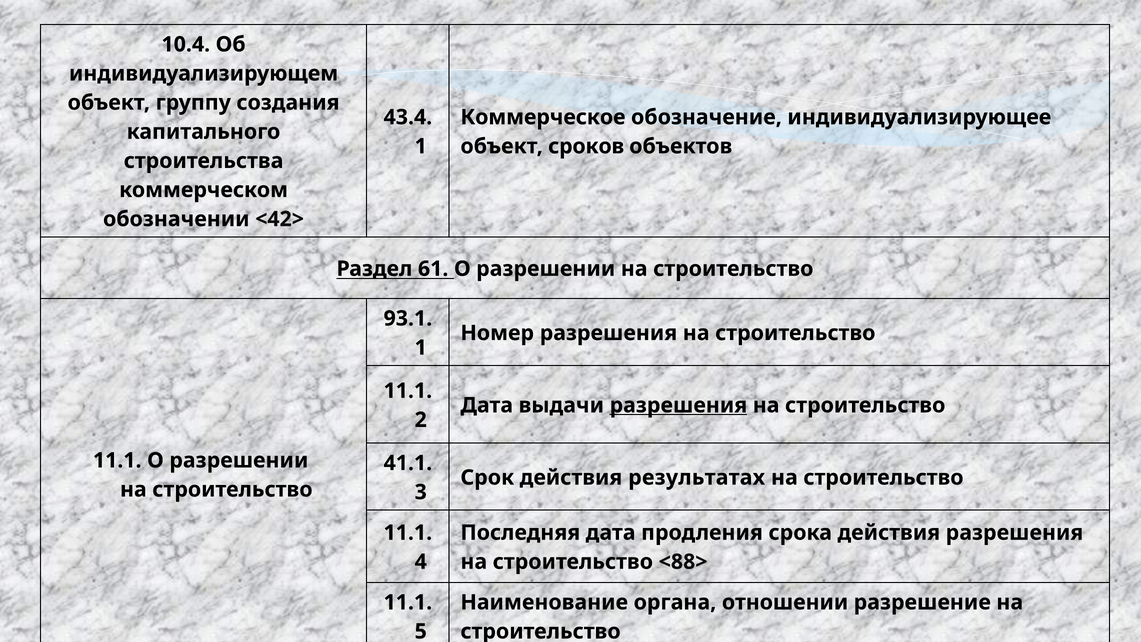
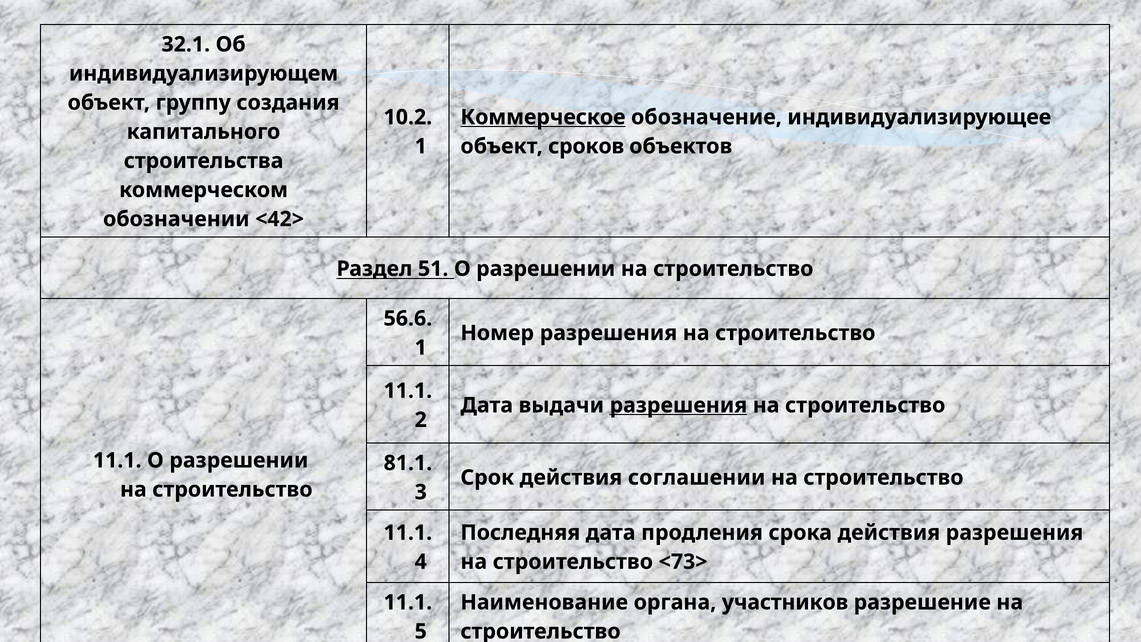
10.4: 10.4 -> 32.1 (186, 44)
43.4: 43.4 -> 10.2 (408, 117)
Коммерческое underline: none -> present (543, 117)
61: 61 -> 51 (433, 269)
93.1: 93.1 -> 56.6 (408, 318)
41.1: 41.1 -> 81.1 (408, 463)
результатах: результатах -> соглашении (697, 477)
<88>: <88> -> <73> (683, 562)
отношении: отношении -> участников (785, 602)
